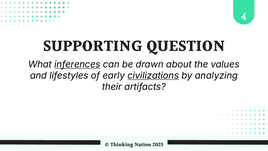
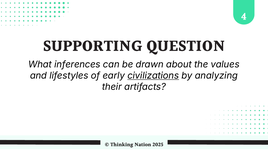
inferences underline: present -> none (77, 64)
